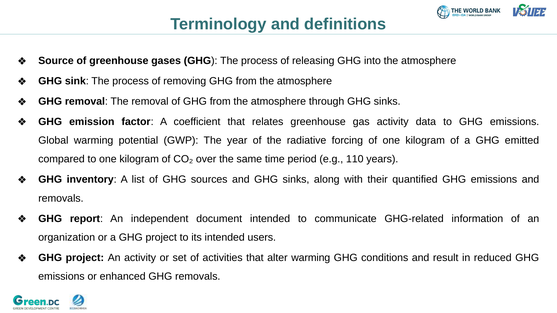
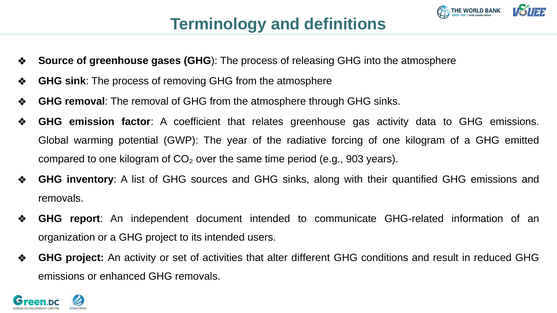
110: 110 -> 903 (355, 159)
alter warming: warming -> different (311, 258)
